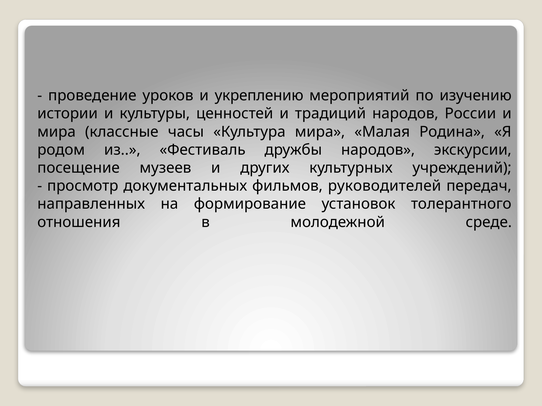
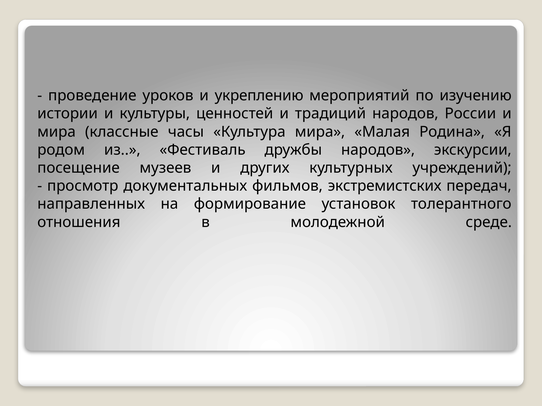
руководителей: руководителей -> экстремистских (385, 186)
